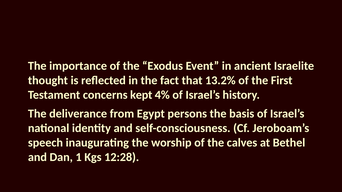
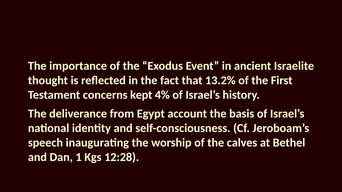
persons: persons -> account (187, 114)
